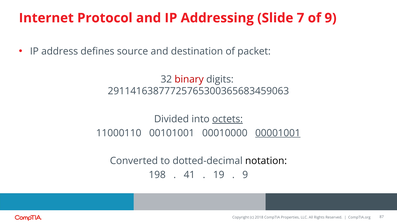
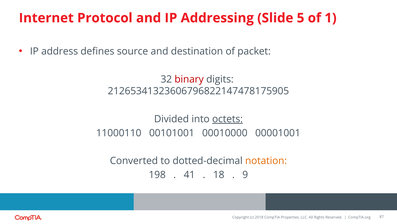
7: 7 -> 5 (301, 18)
of 9: 9 -> 1 (331, 18)
29114163877725765300365683459063: 29114163877725765300365683459063 -> 21265341323606796822147478175905 (198, 91)
00001001 underline: present -> none (278, 133)
notation colour: black -> orange (266, 160)
19: 19 -> 18 (219, 174)
